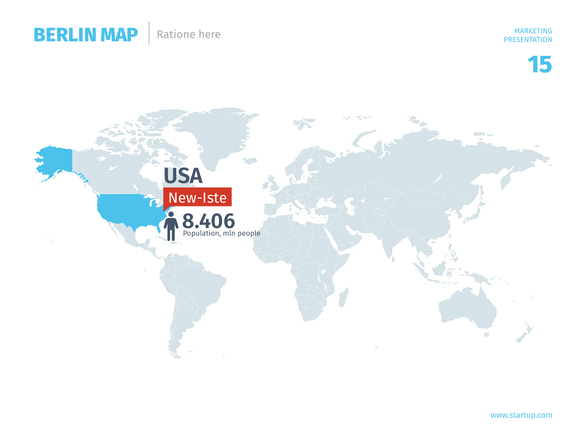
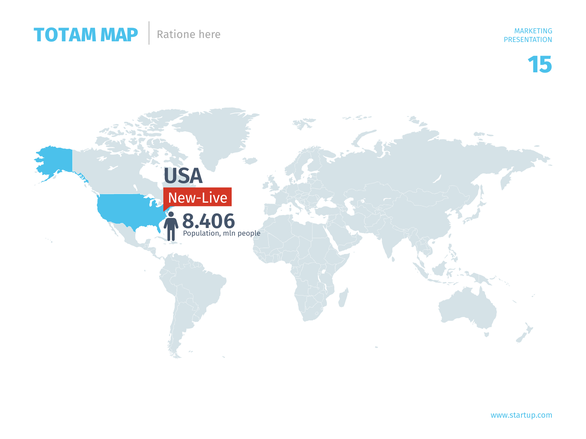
BERLIN: BERLIN -> TOTAM (65, 35)
New-Iste: New-Iste -> New-Live (198, 198)
